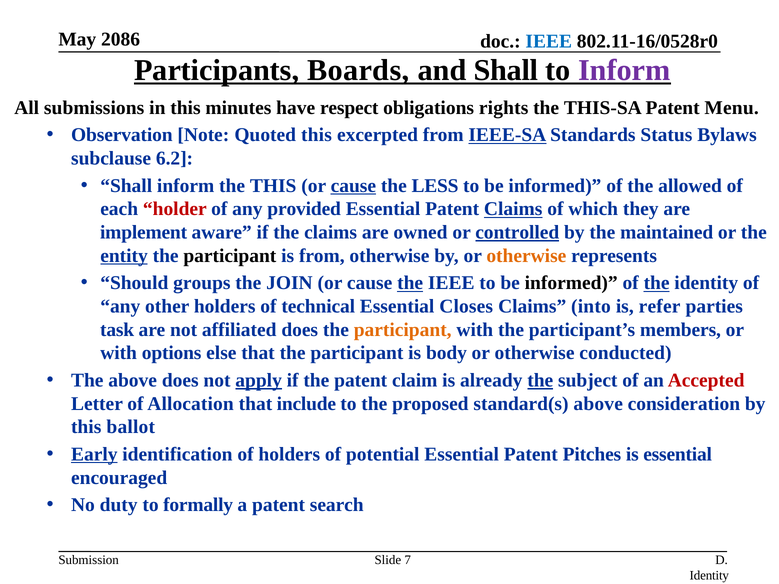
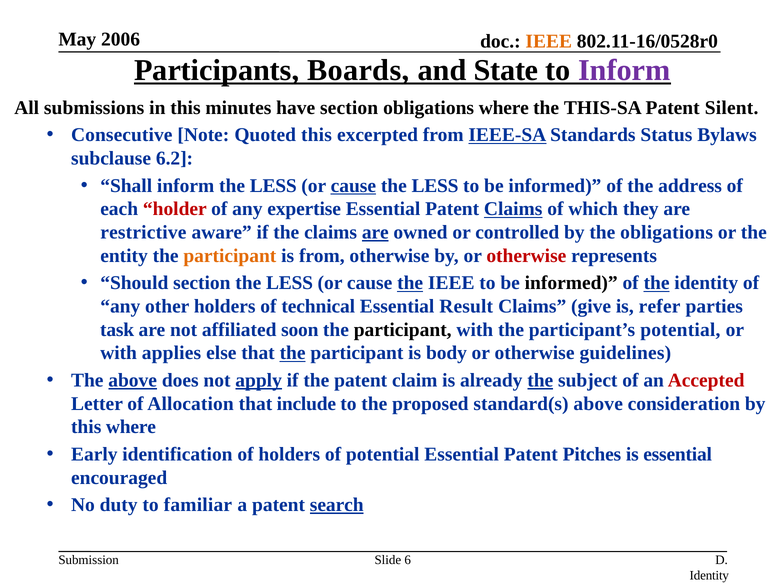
2086: 2086 -> 2006 (121, 39)
IEEE colour: blue -> orange (549, 42)
and Shall: Shall -> State (506, 70)
have respect: respect -> section (349, 108)
obligations rights: rights -> where (504, 108)
Menu: Menu -> Silent (732, 108)
Observation: Observation -> Consecutive (122, 135)
inform the THIS: THIS -> LESS (273, 186)
allowed: allowed -> address (690, 186)
provided: provided -> expertise (304, 209)
implement: implement -> restrictive (143, 232)
are underline: none -> present (375, 232)
controlled underline: present -> none (517, 232)
the maintained: maintained -> obligations (667, 232)
entity underline: present -> none (124, 256)
participant colour: black -> orange (230, 256)
otherwise colour: orange -> red (526, 256)
Should groups: groups -> section (202, 283)
JOIN: JOIN -> LESS (290, 283)
Closes: Closes -> Result (466, 306)
into: into -> give (591, 306)
affiliated does: does -> soon (300, 330)
participant colour: orange -> black (403, 330)
participant’s members: members -> potential (680, 330)
options: options -> applies (171, 353)
the underline: none -> present (293, 353)
conducted: conducted -> guidelines (625, 353)
above underline: none -> present (133, 380)
this ballot: ballot -> where (131, 427)
Early underline: present -> none (94, 454)
formally: formally -> familiar (198, 505)
search underline: none -> present (337, 505)
7: 7 -> 6 (408, 560)
